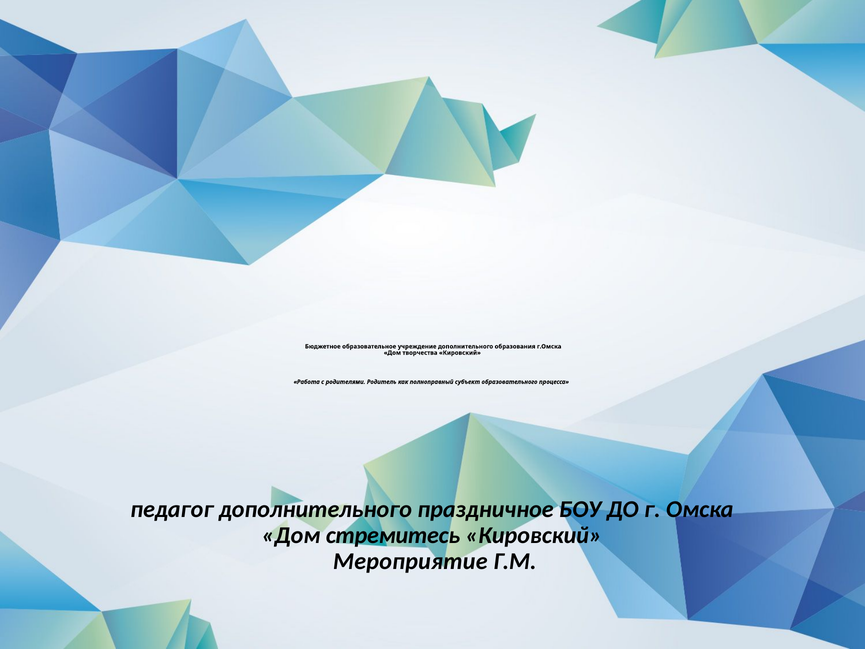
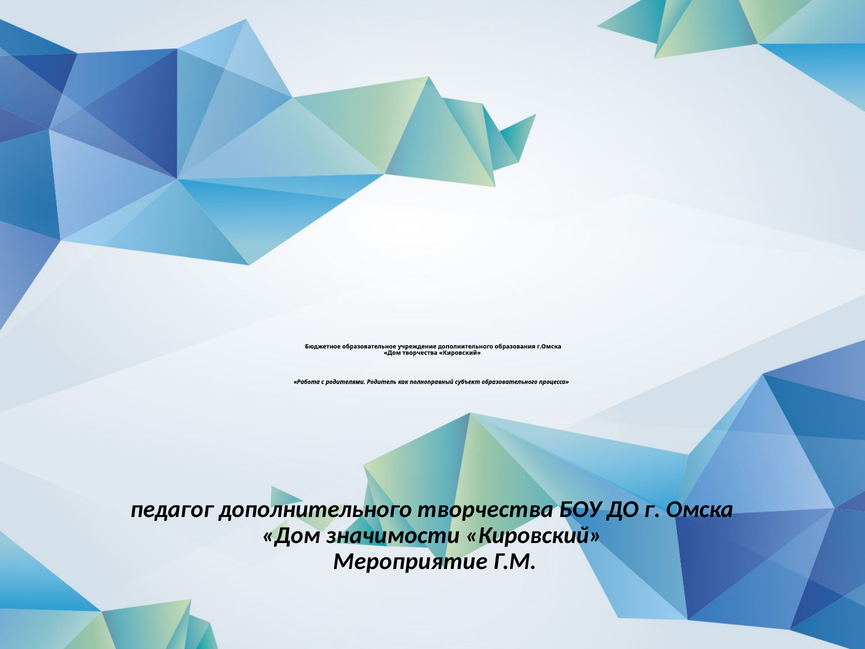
дополнительного праздничное: праздничное -> творчества (485, 509)
стремитесь: стремитесь -> значимости (393, 535)
